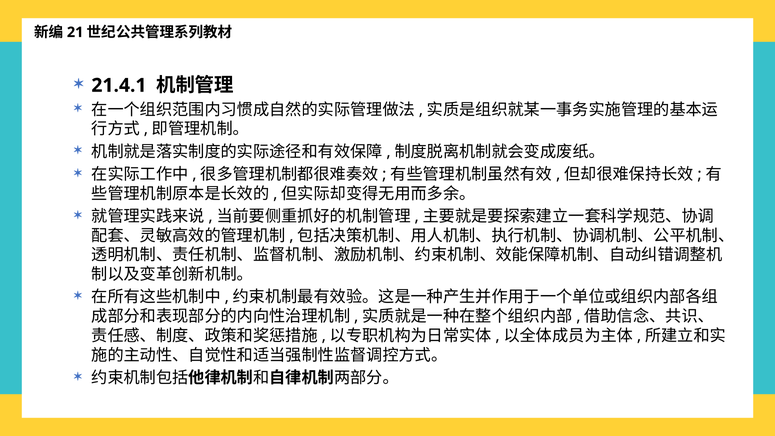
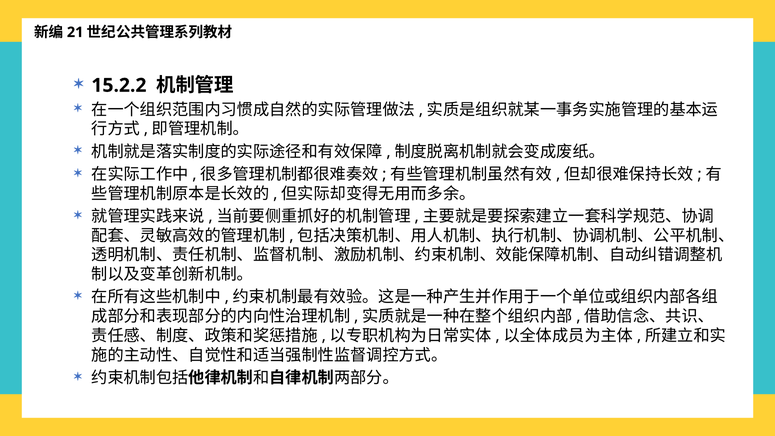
21.4.1: 21.4.1 -> 15.2.2 (119, 85)
